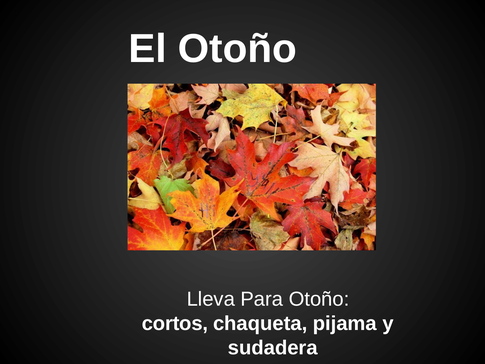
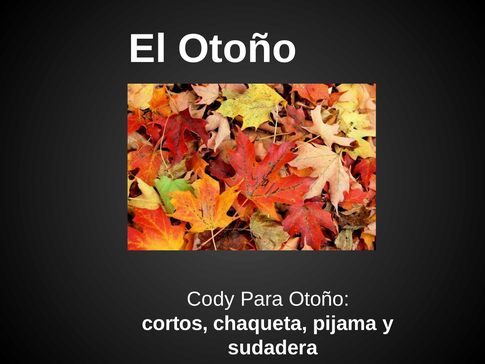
Lleva: Lleva -> Cody (211, 299)
